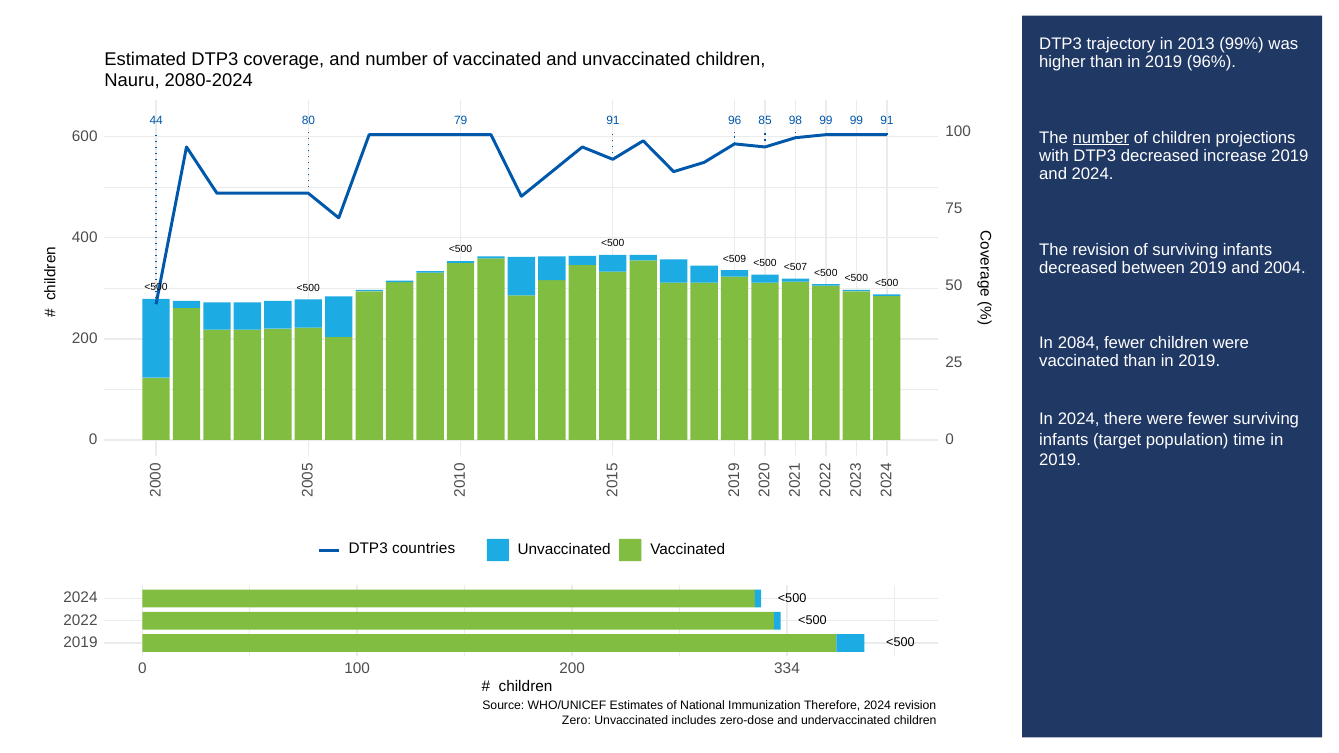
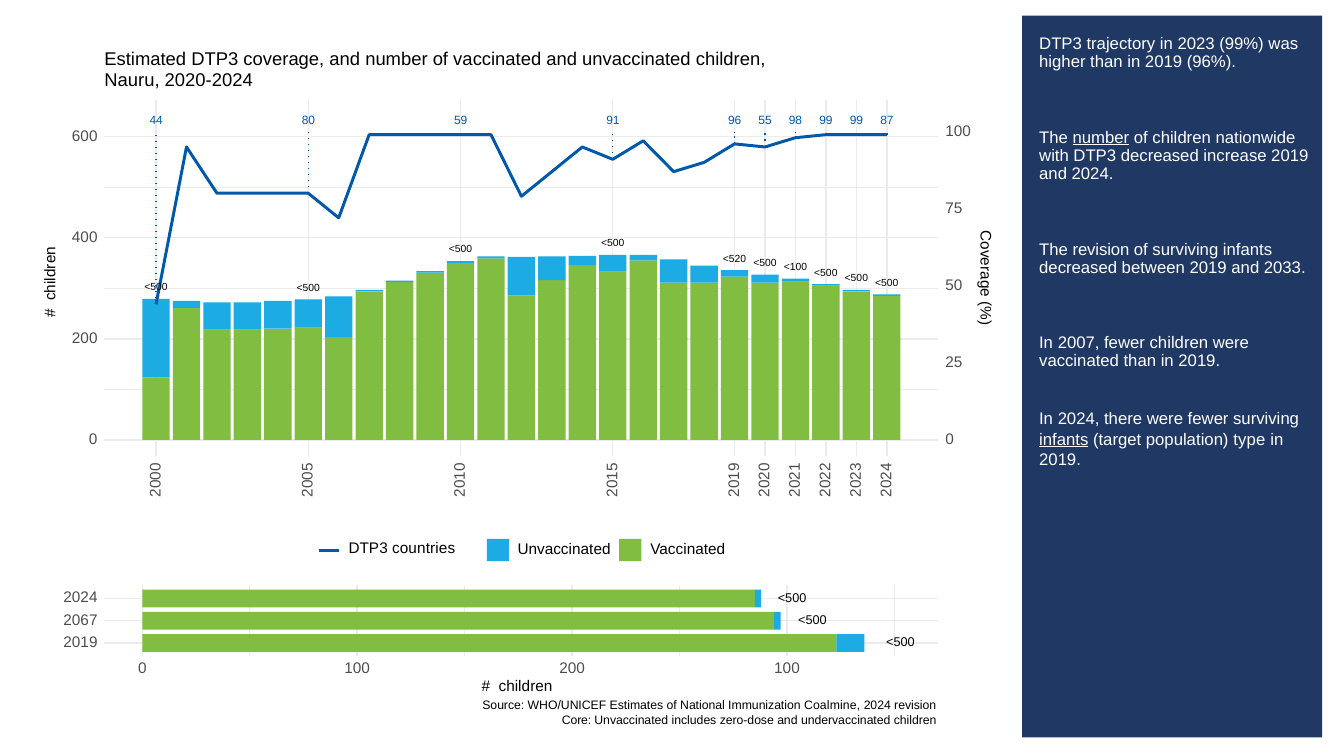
2013: 2013 -> 2023 (1196, 44)
2080-2024: 2080-2024 -> 2020-2024 (209, 80)
79: 79 -> 59 (461, 121)
85: 85 -> 55 (765, 121)
99 91: 91 -> 87 (887, 121)
projections: projections -> nationwide (1255, 138)
<509: <509 -> <520 (735, 259)
<507: <507 -> <100 (795, 267)
2004: 2004 -> 2033 (1285, 268)
2084: 2084 -> 2007 (1079, 343)
infants underline: none -> present (1064, 440)
time: time -> type (1249, 440)
2022: 2022 -> 2067 (80, 620)
200 334: 334 -> 100 (787, 668)
Therefore: Therefore -> Coalmine (832, 706)
Zero: Zero -> Core (577, 720)
